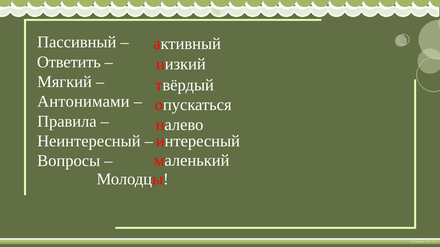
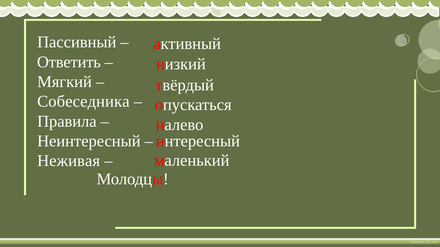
Антонимами: Антонимами -> Собеседника (83, 102)
Вопросы: Вопросы -> Неживая (69, 161)
